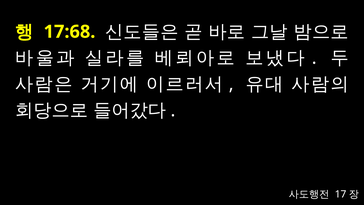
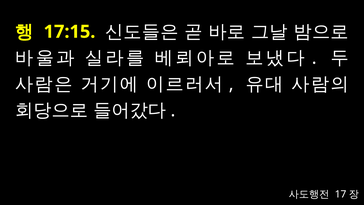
17:68: 17:68 -> 17:15 (70, 32)
